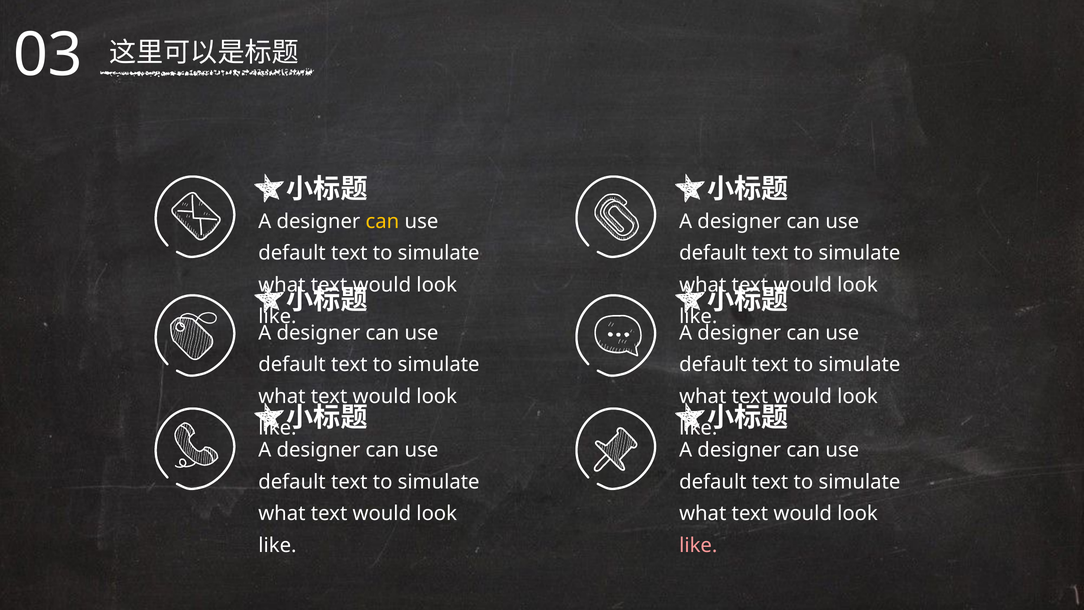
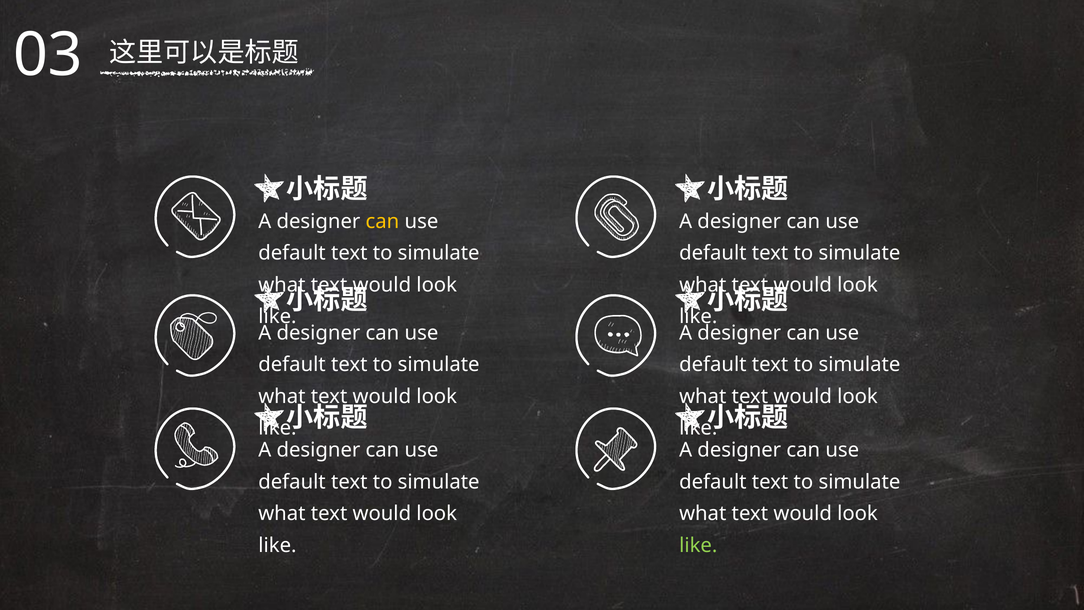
like colour: pink -> light green (698, 545)
